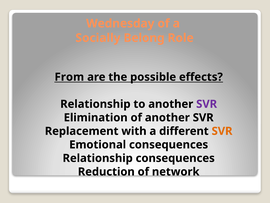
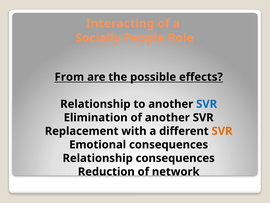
Wednesday: Wednesday -> Interacting (120, 23)
Belong: Belong -> People (144, 38)
SVR colour: purple -> blue (207, 104)
